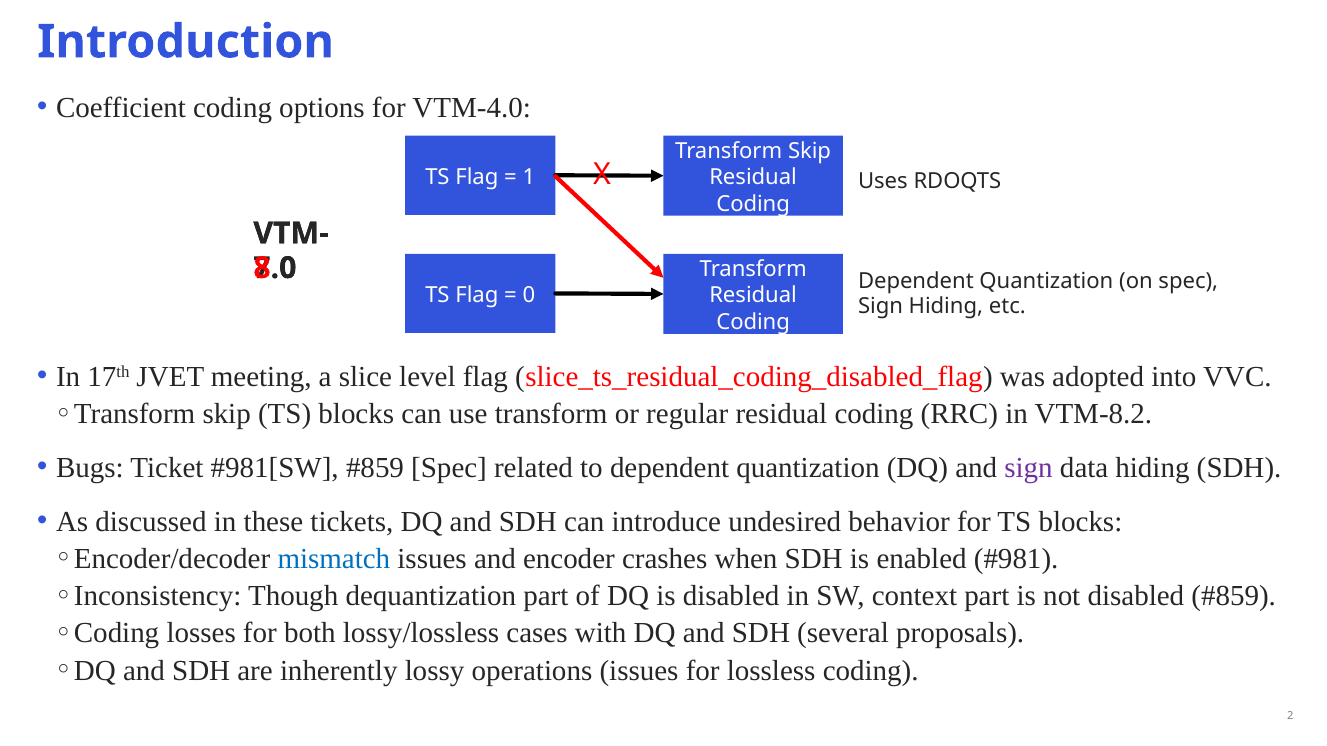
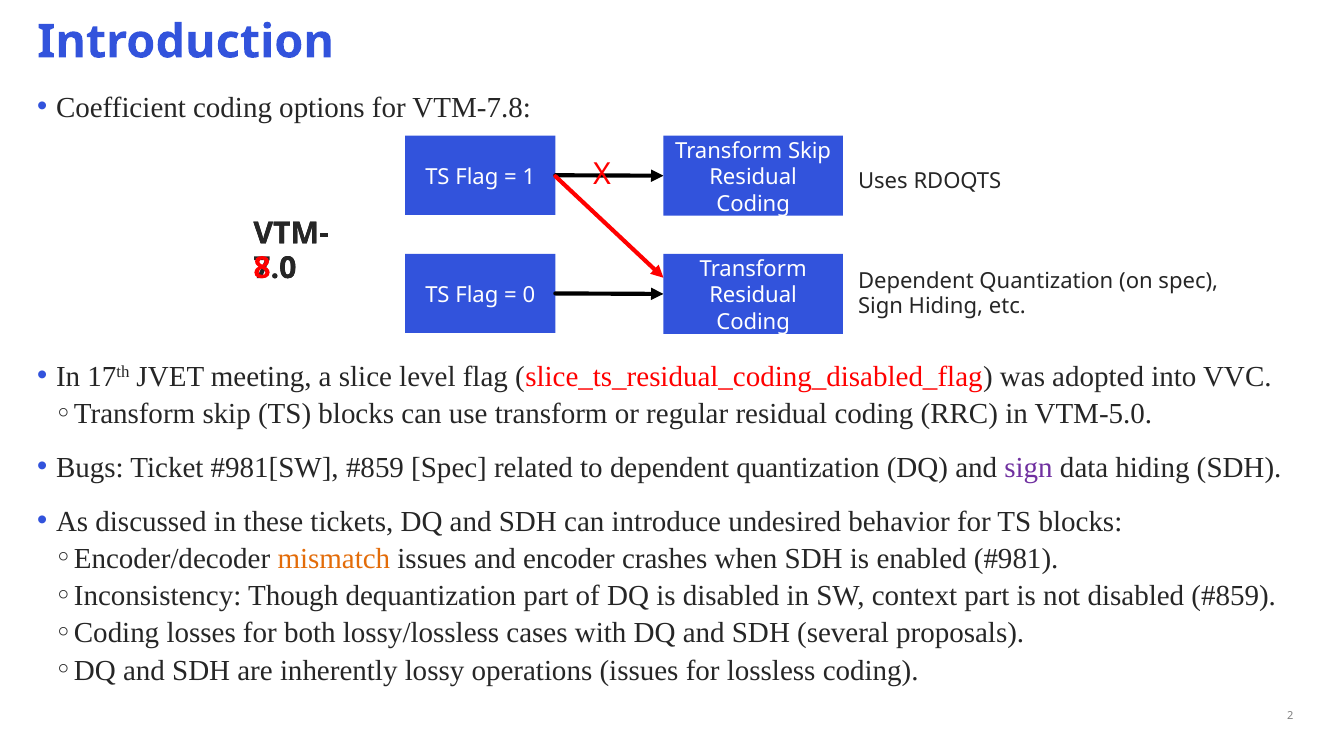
VTM-4.0: VTM-4.0 -> VTM-7.8 (472, 108)
VTM-8.2: VTM-8.2 -> VTM-5.0 (1093, 414)
mismatch colour: blue -> orange (334, 559)
